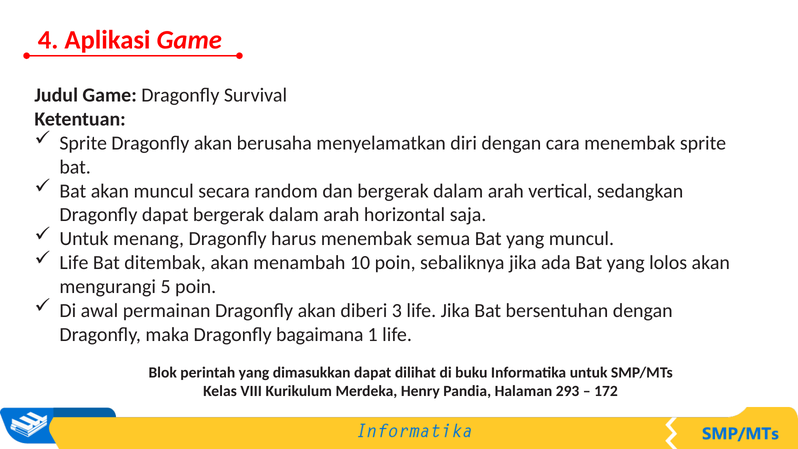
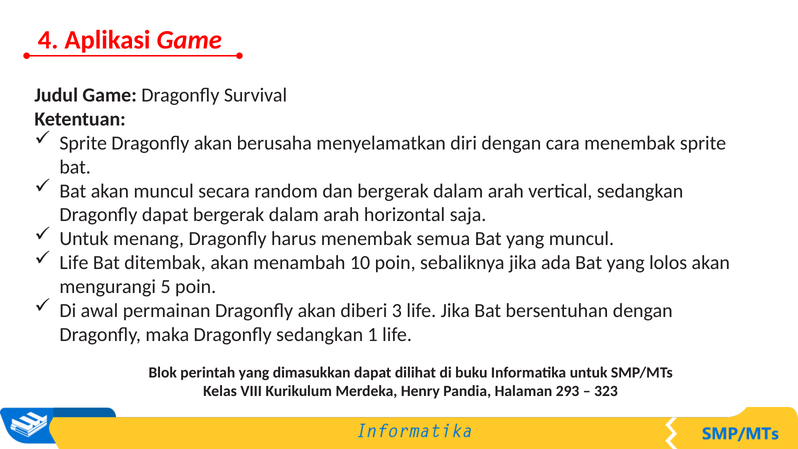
Dragonfly bagaimana: bagaimana -> sedangkan (320, 335)
172: 172 -> 323 (606, 391)
